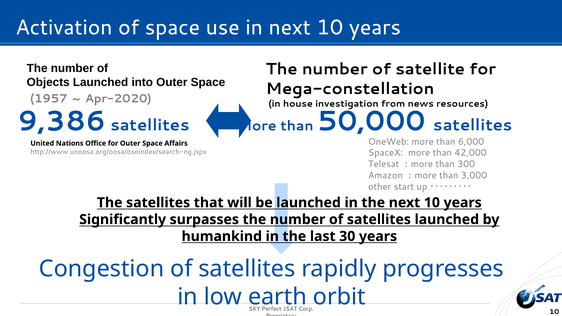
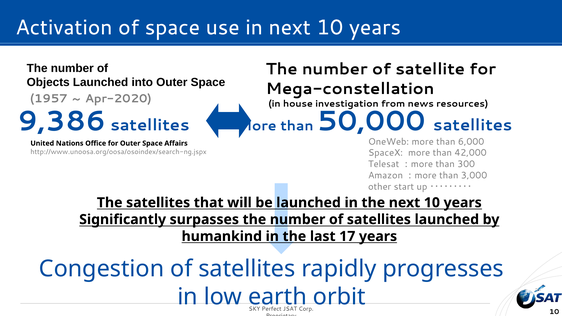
30: 30 -> 17 (347, 236)
